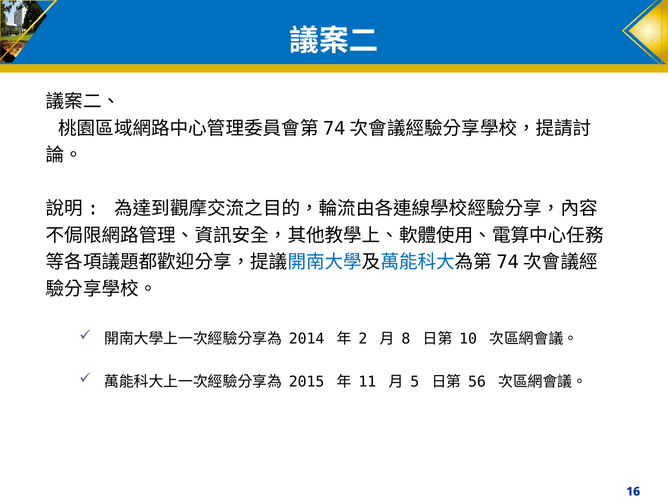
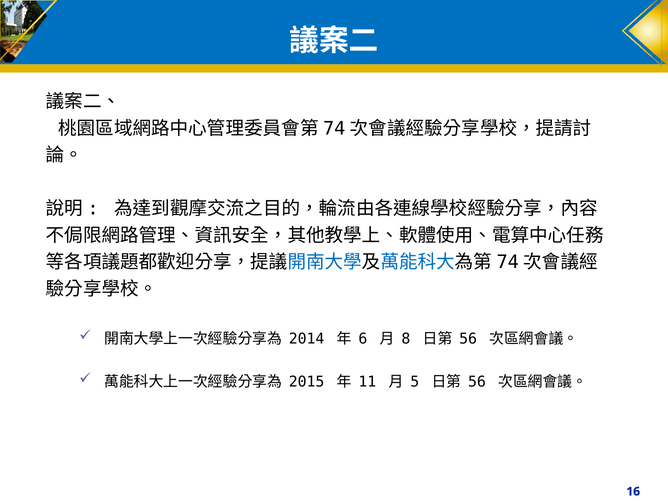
2: 2 -> 6 (363, 339)
10: 10 -> 56 (468, 339)
